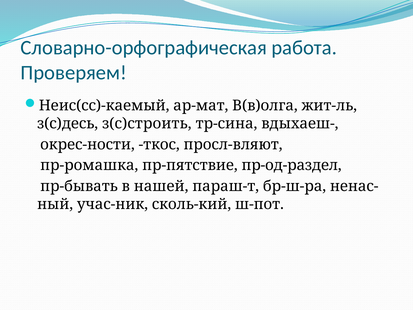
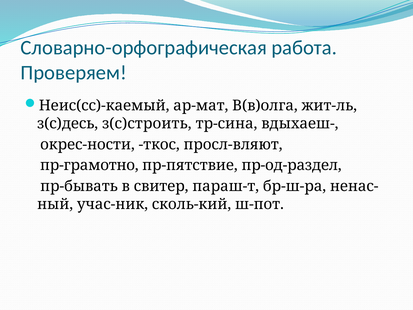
пр-ромашка: пр-ромашка -> пр-грамотно (89, 165)
нашей: нашей -> свитер (161, 186)
